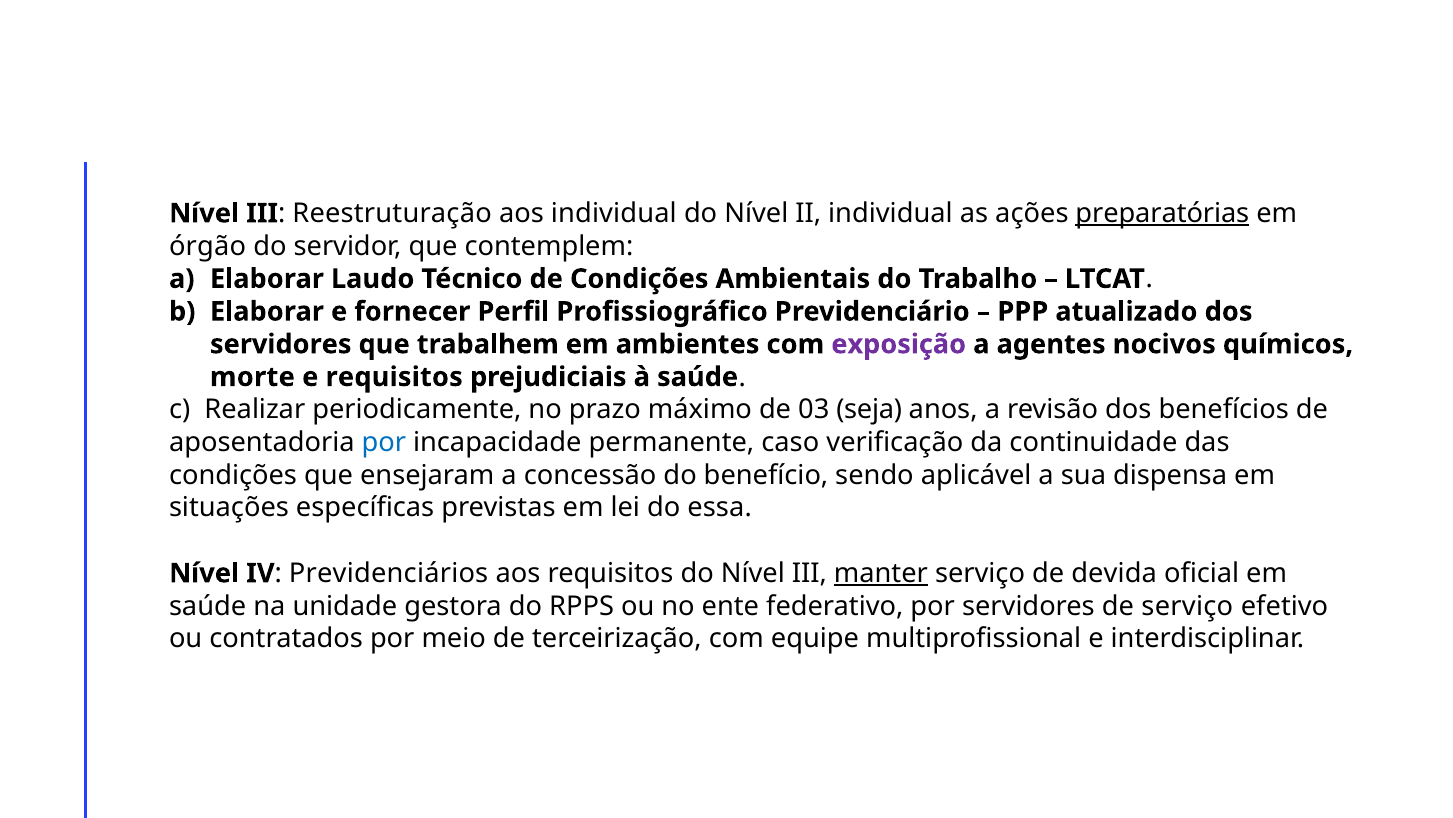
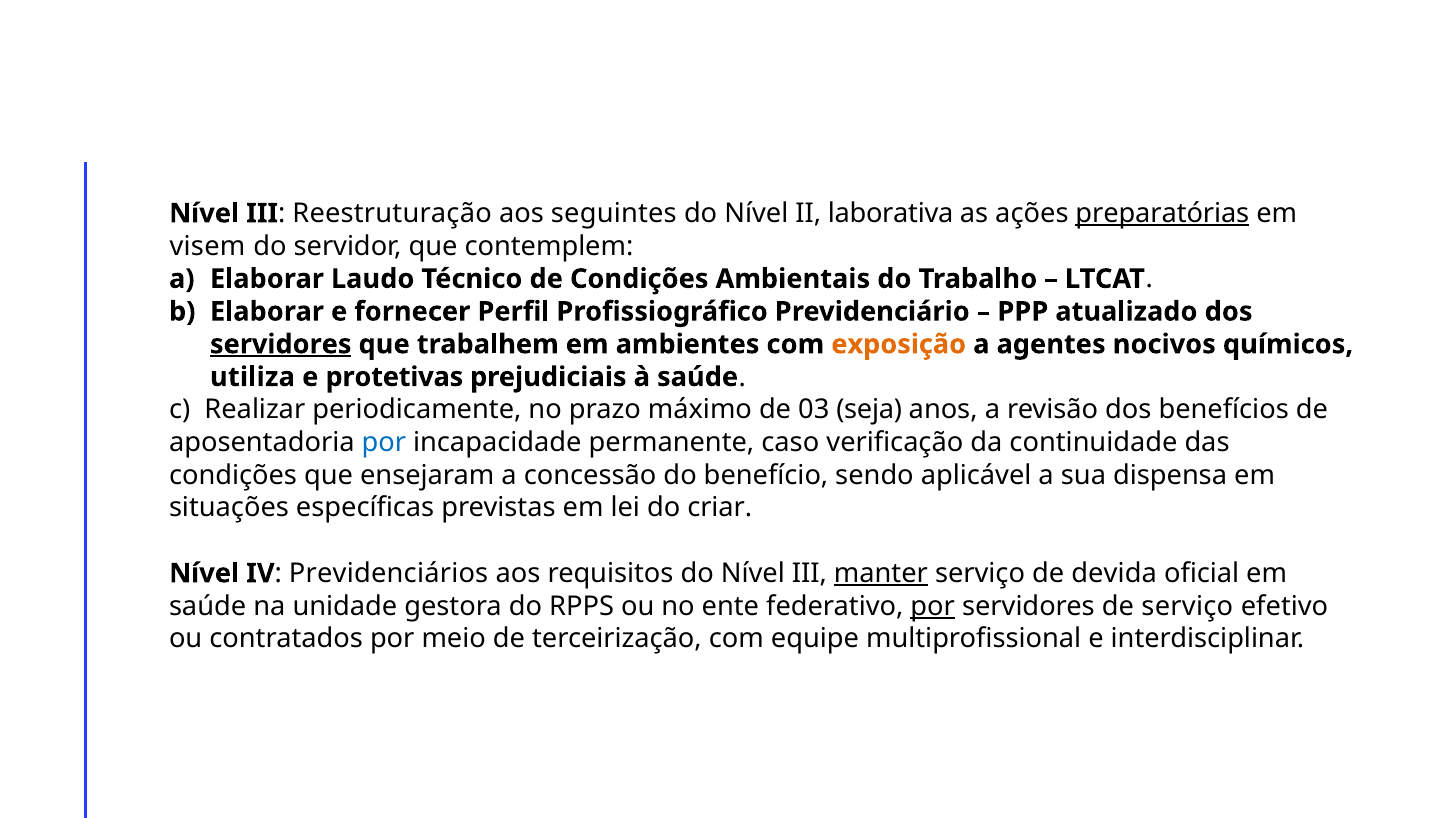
aos individual: individual -> seguintes (614, 213)
II individual: individual -> laborativa (891, 213)
órgão: órgão -> visem (207, 246)
servidores underline: none -> present (281, 344)
exposição colour: purple -> orange (899, 344)
morte: morte -> utiliza (252, 377)
e requisitos: requisitos -> protetivas (394, 377)
essa: essa -> criar (720, 507)
por underline: none -> present (933, 606)
